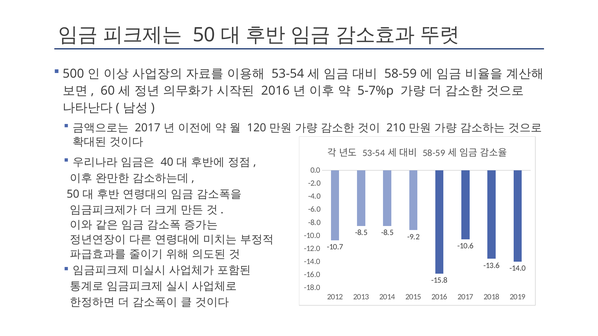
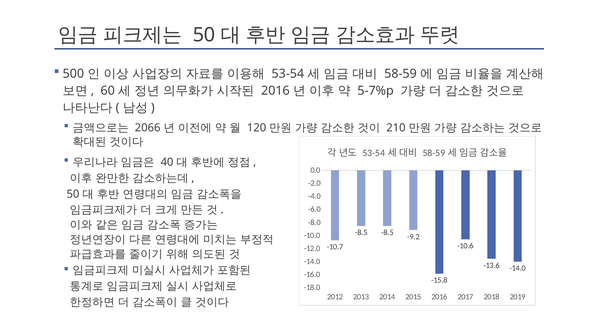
2017: 2017 -> 2066 (148, 128)
